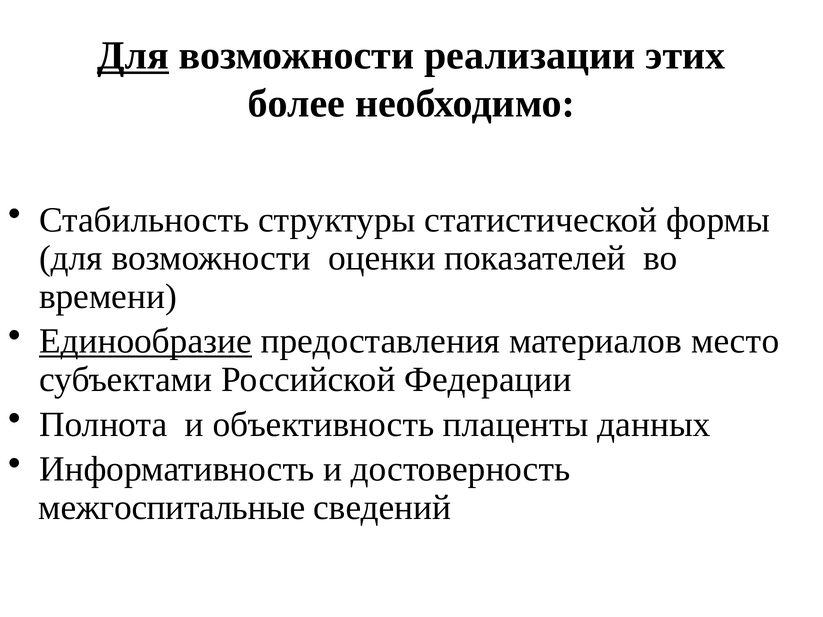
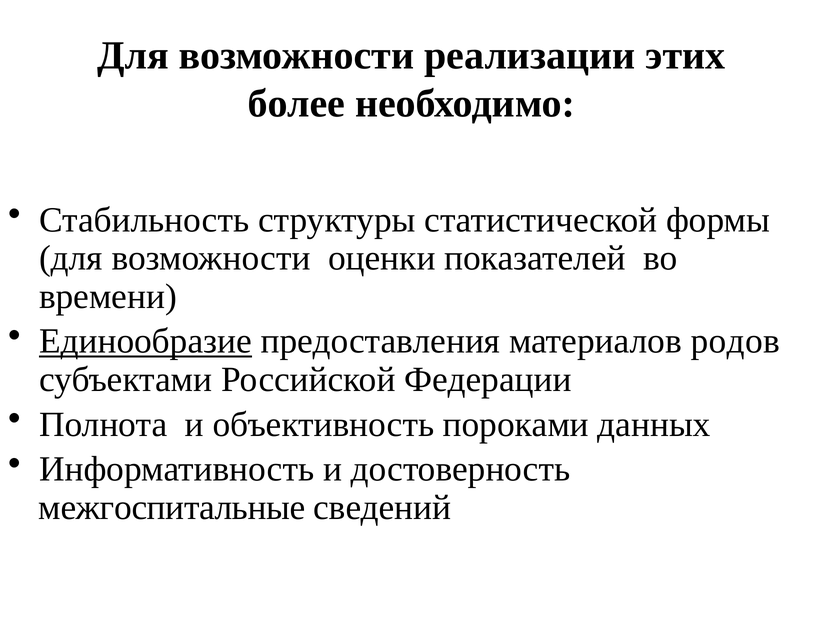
Для underline: present -> none (133, 56)
место: место -> родов (735, 341)
плаценты: плаценты -> пороками (516, 425)
